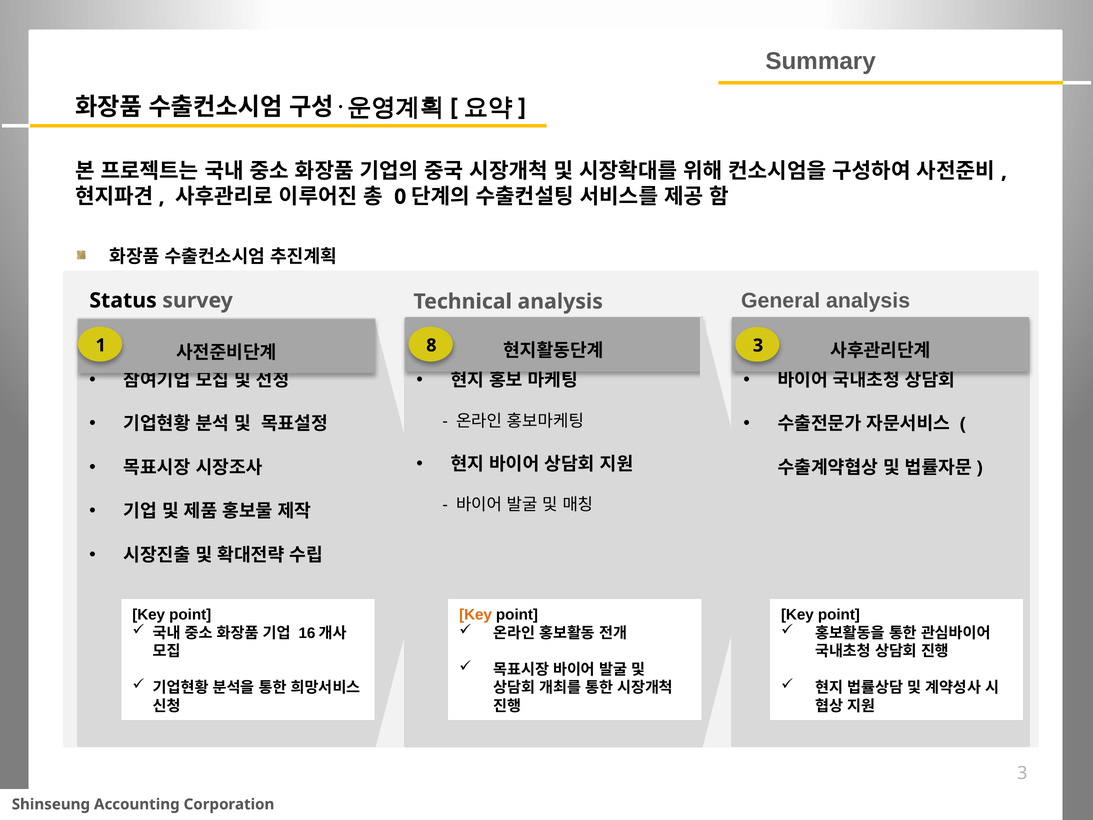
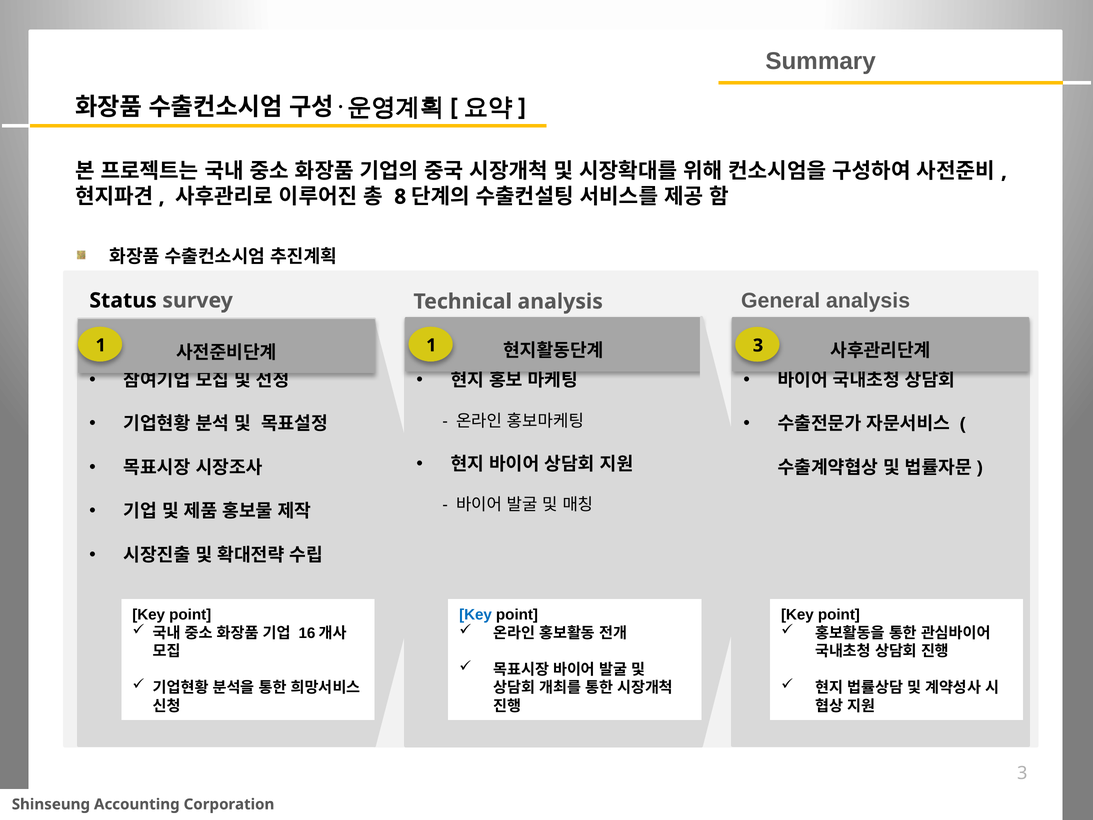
0: 0 -> 8 (400, 197)
1 8: 8 -> 1 (431, 345)
Key colour: orange -> blue (476, 615)
